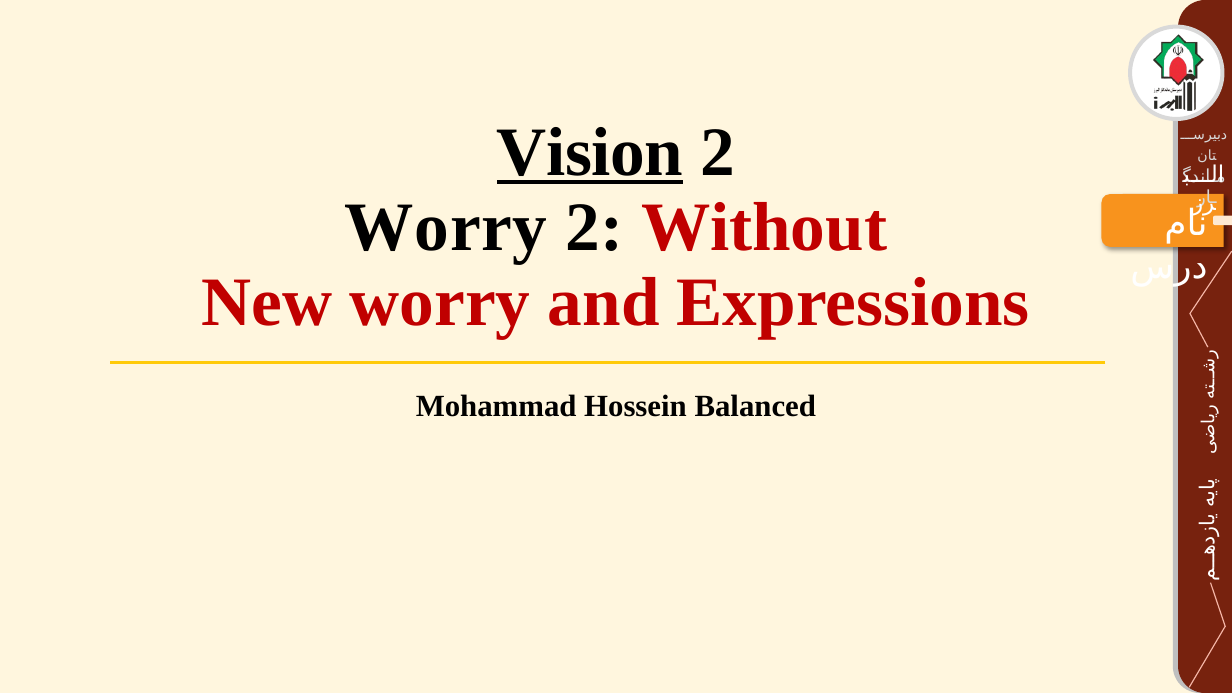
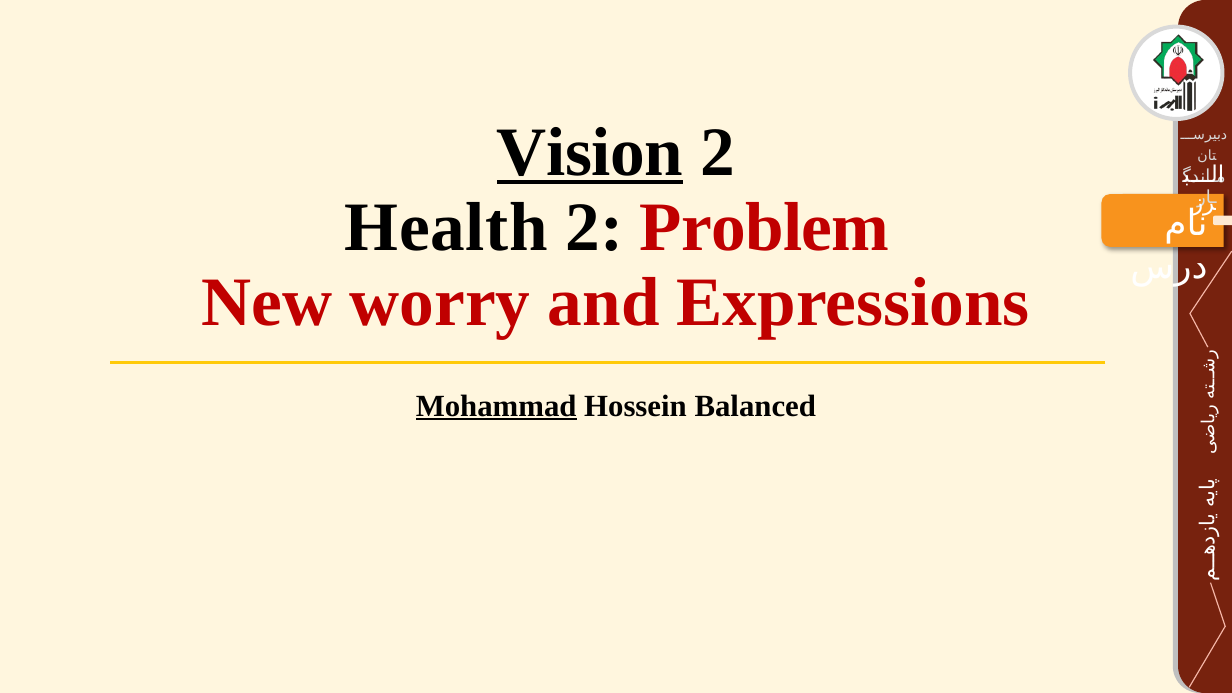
Worry: Worry -> Health (446, 227)
Without: Without -> Problem (764, 227)
Mohammad underline: none -> present (496, 406)
